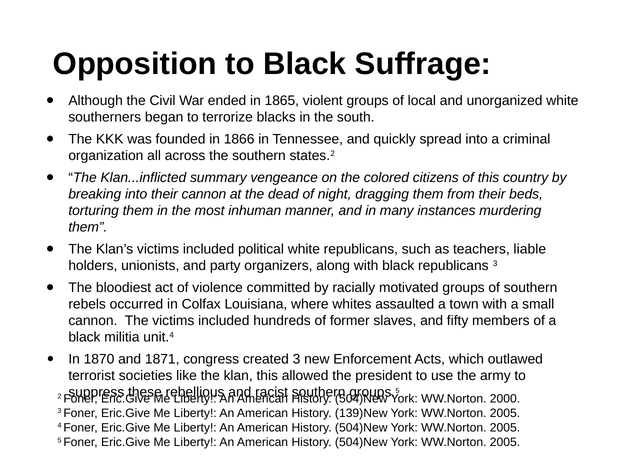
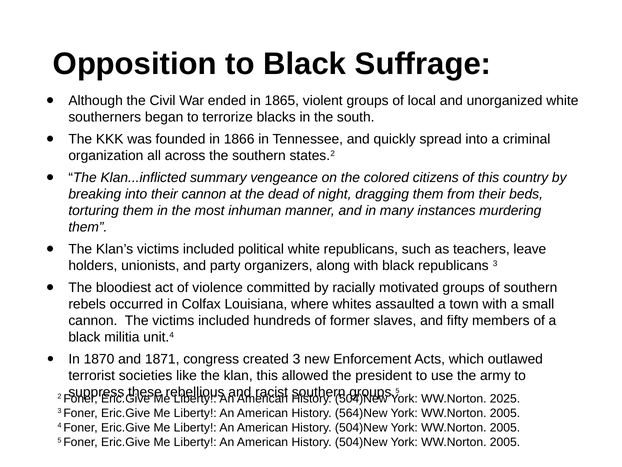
liable: liable -> leave (530, 249)
2000: 2000 -> 2025 (505, 398)
139)New: 139)New -> 564)New (361, 413)
